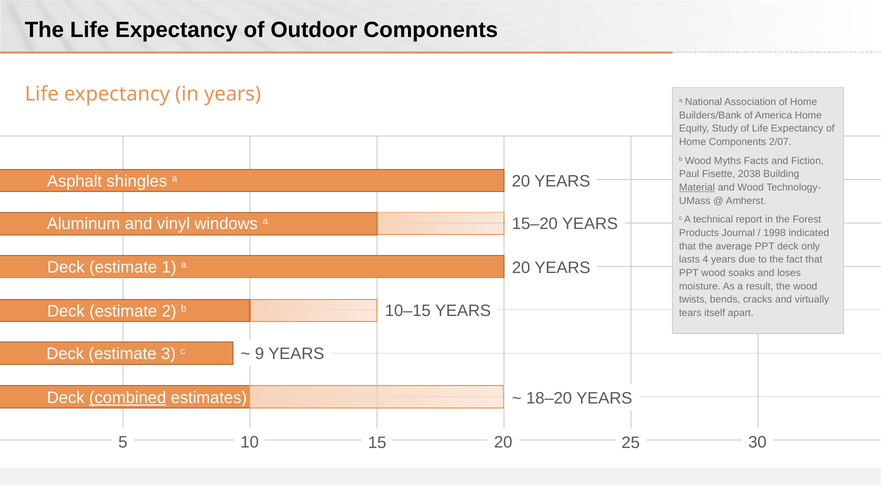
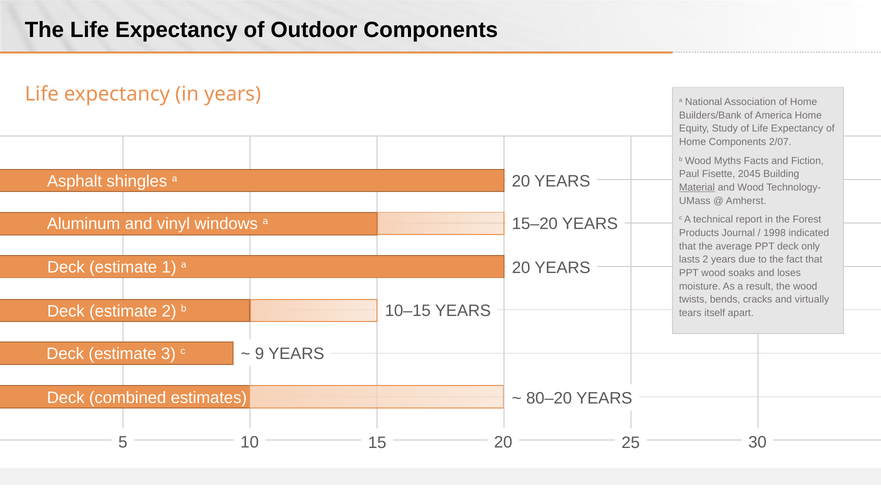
2038: 2038 -> 2045 (749, 174)
lasts 4: 4 -> 2 (705, 259)
combined underline: present -> none (128, 397)
18–20: 18–20 -> 80–20 (549, 398)
